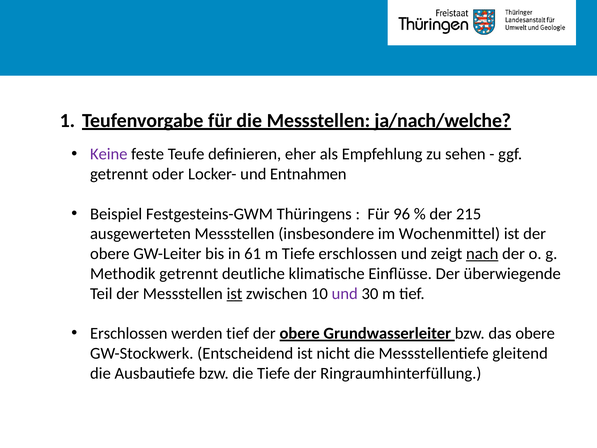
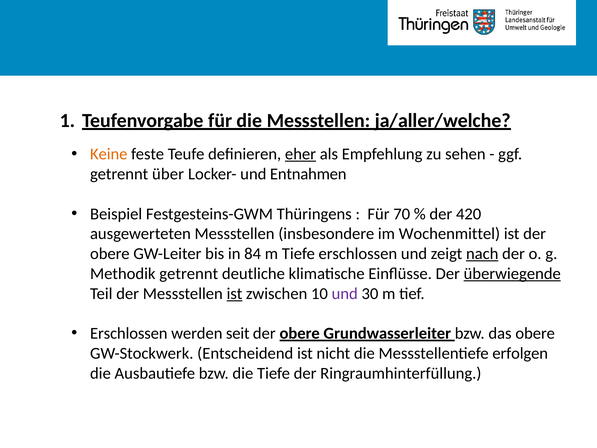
ja/nach/welche: ja/nach/welche -> ja/aller/welche (443, 120)
Keine colour: purple -> orange (109, 154)
eher underline: none -> present (301, 154)
oder: oder -> über (168, 174)
96: 96 -> 70 (402, 214)
215: 215 -> 420 (469, 214)
61: 61 -> 84 (253, 254)
überwiegende underline: none -> present (512, 274)
werden tief: tief -> seit (238, 333)
gleitend: gleitend -> erfolgen (520, 353)
